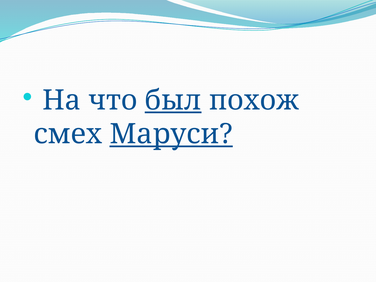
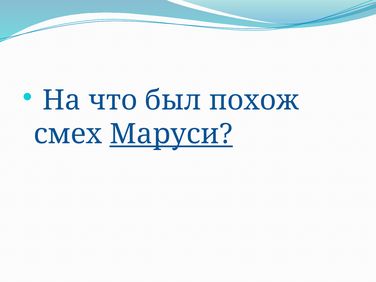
был underline: present -> none (173, 100)
